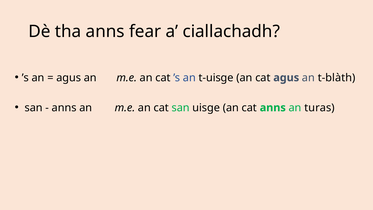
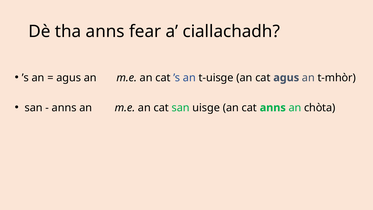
t-blàth: t-blàth -> t-mhòr (337, 78)
turas: turas -> chòta (320, 108)
